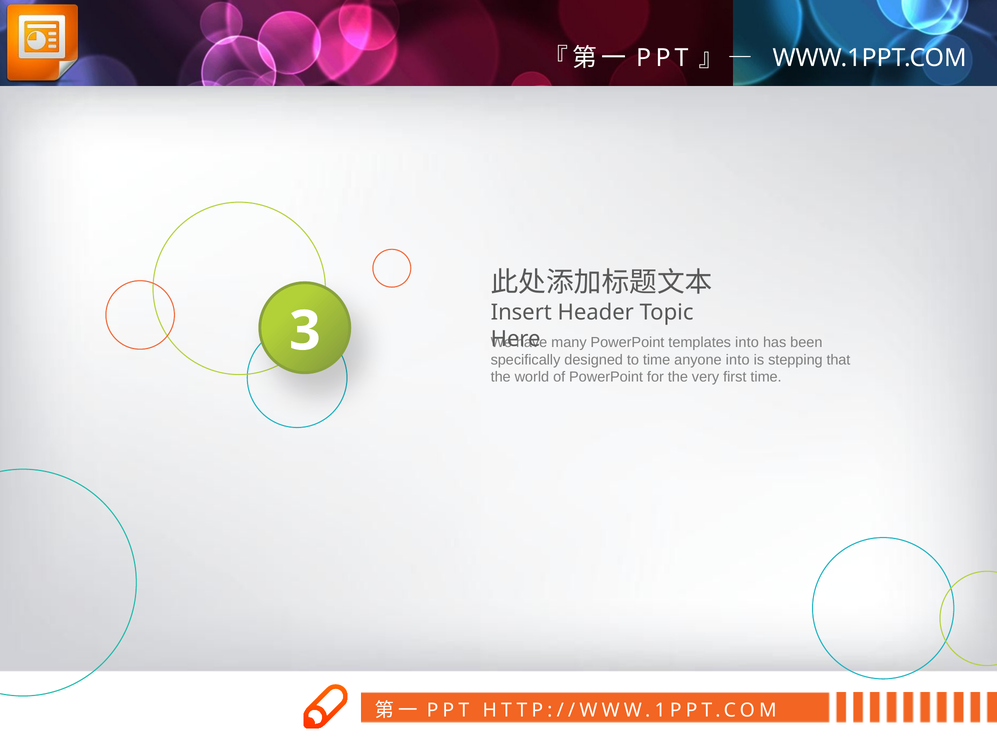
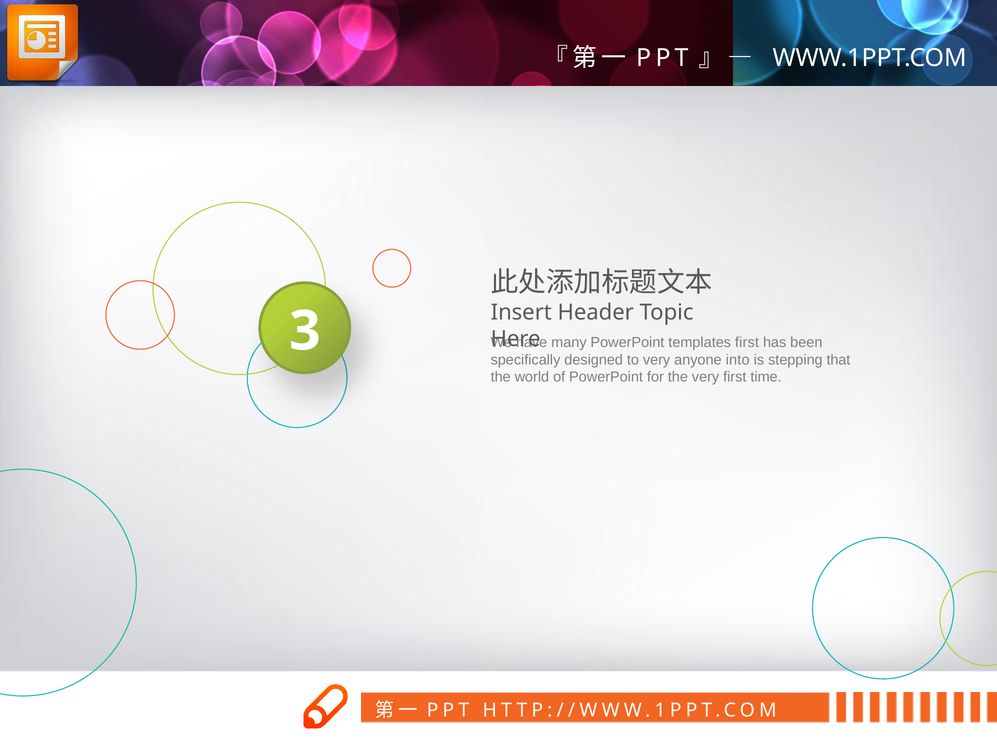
templates into: into -> first (747, 342)
to time: time -> very (657, 360)
